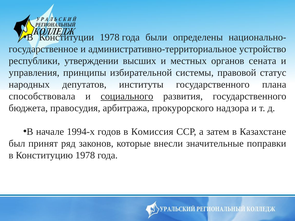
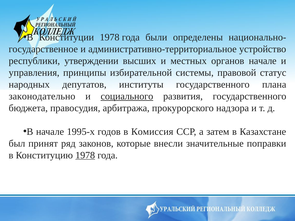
органов сената: сената -> начале (263, 61)
способствовала: способствовала -> законодательно (42, 96)
1994-х: 1994-х -> 1995-х (81, 132)
1978 underline: none -> present (85, 155)
